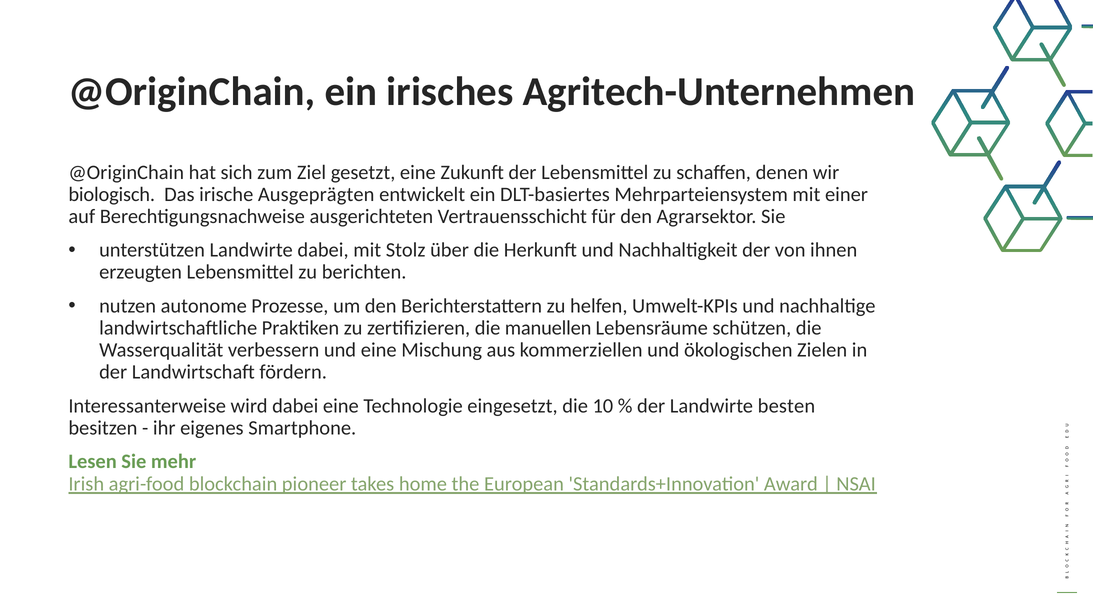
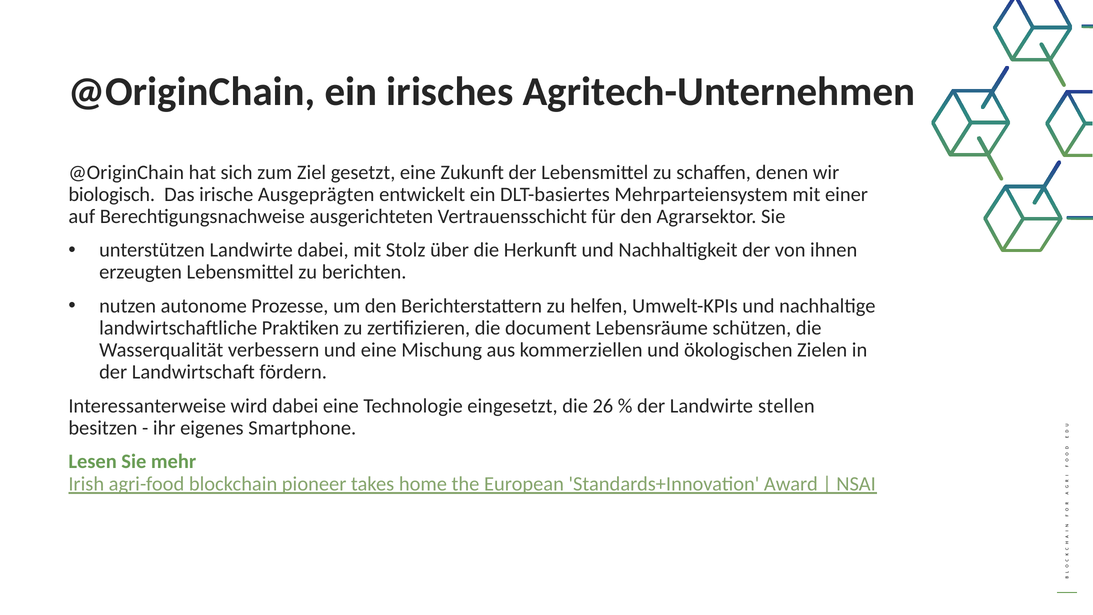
manuellen: manuellen -> document (548, 328)
10: 10 -> 26 (603, 406)
besten: besten -> stellen (786, 406)
